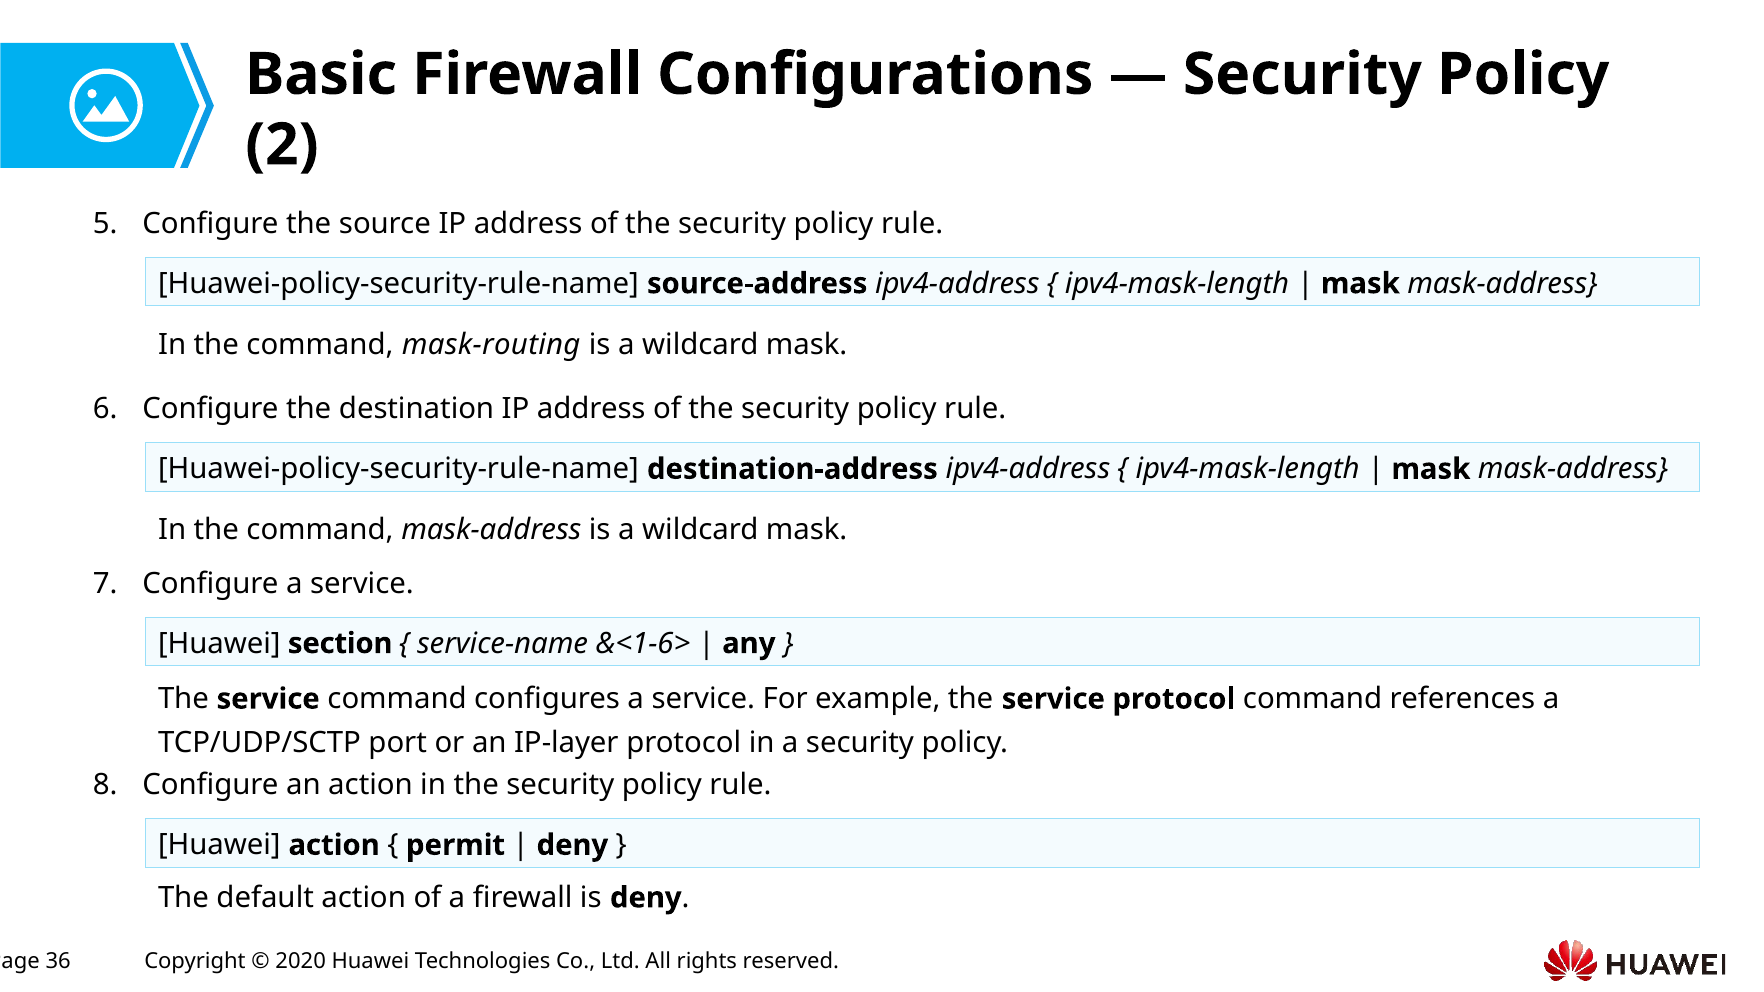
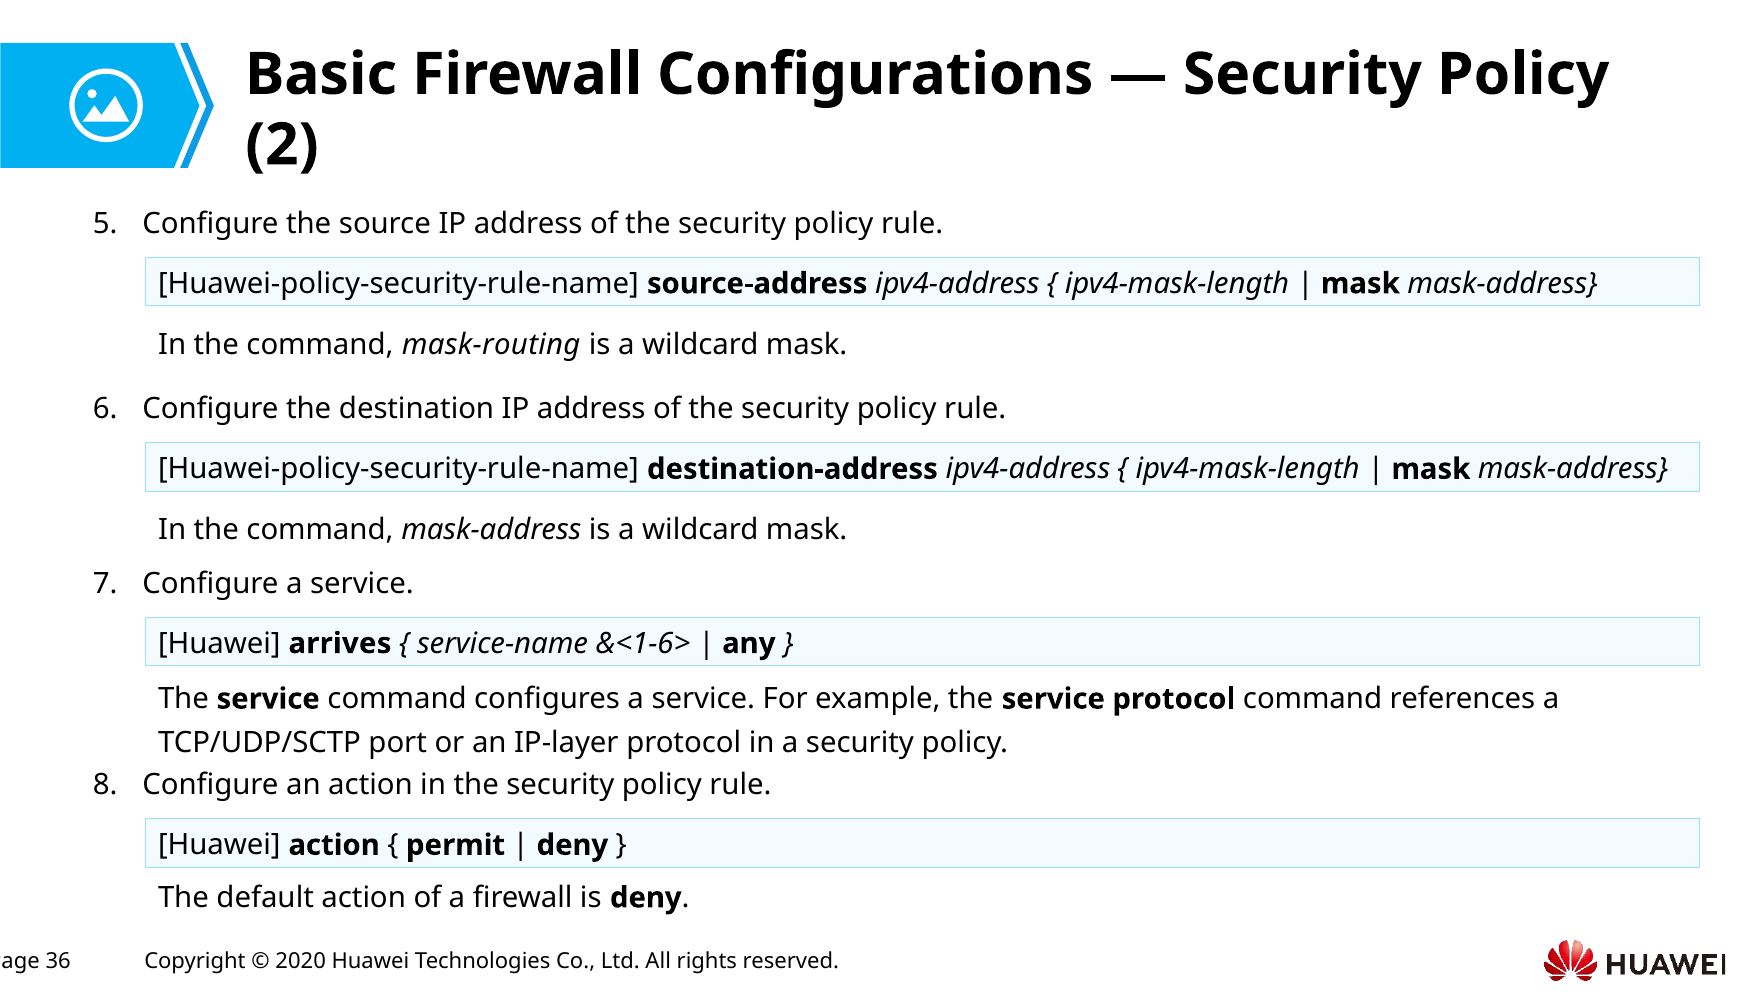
section: section -> arrives (340, 644)
